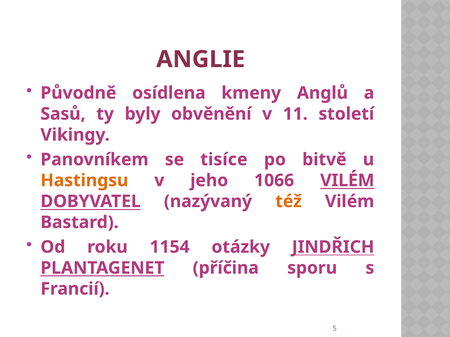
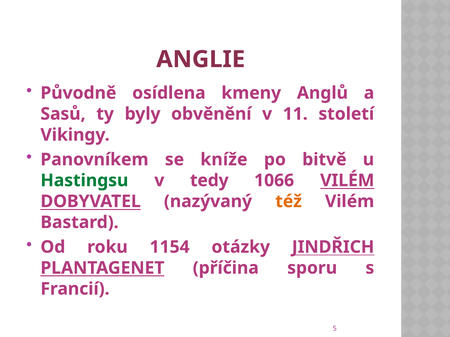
tisíce: tisíce -> kníže (224, 160)
Hastingsu colour: orange -> green (84, 181)
jeho: jeho -> tedy (209, 181)
